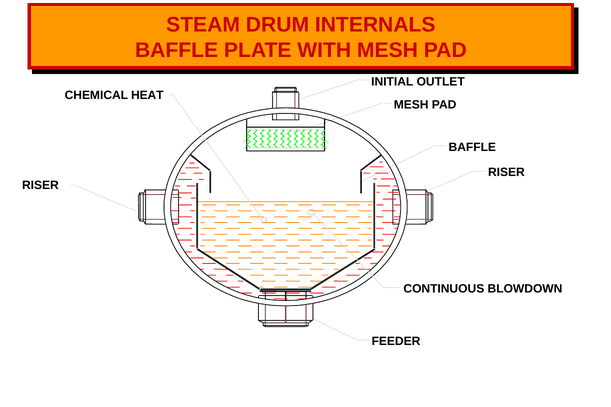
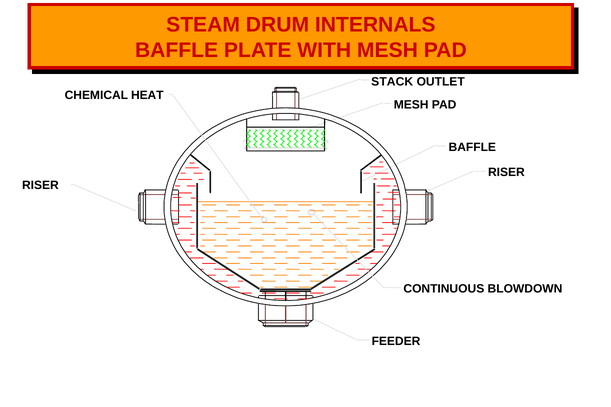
INITIAL: INITIAL -> STACK (392, 82)
